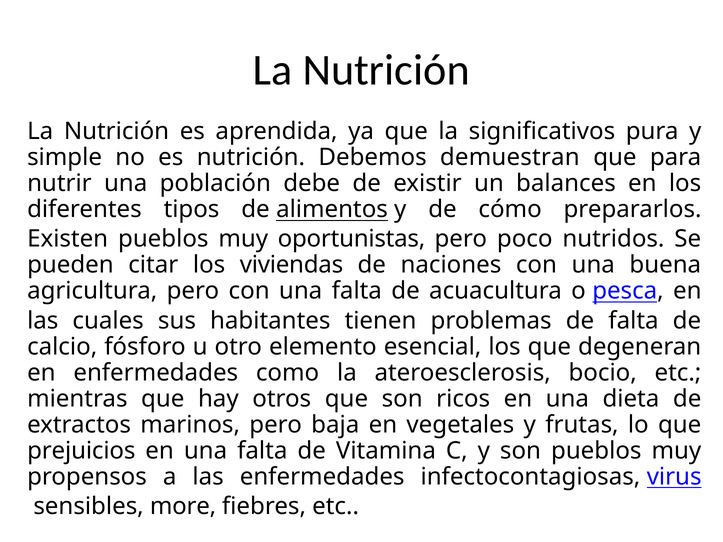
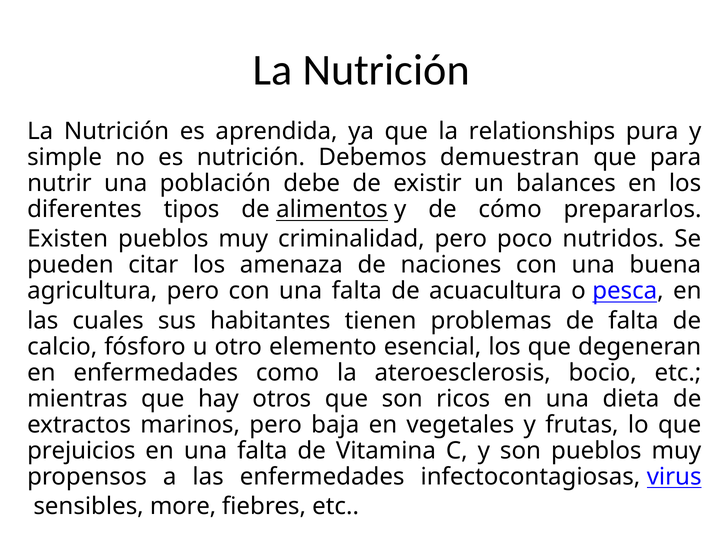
significativos: significativos -> relationships (542, 131)
oportunistas: oportunistas -> criminalidad (351, 239)
viviendas: viviendas -> amenaza (291, 265)
